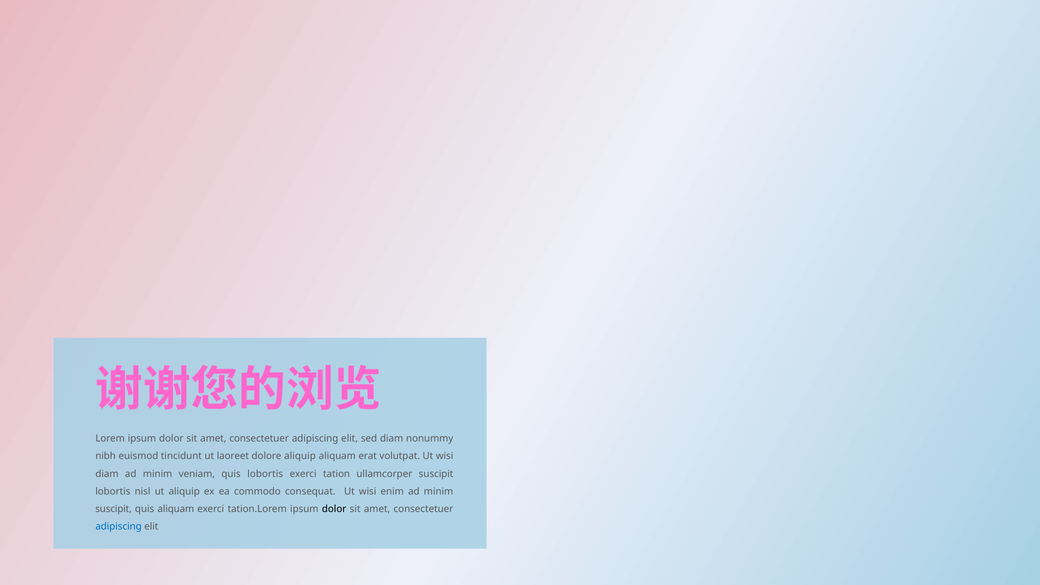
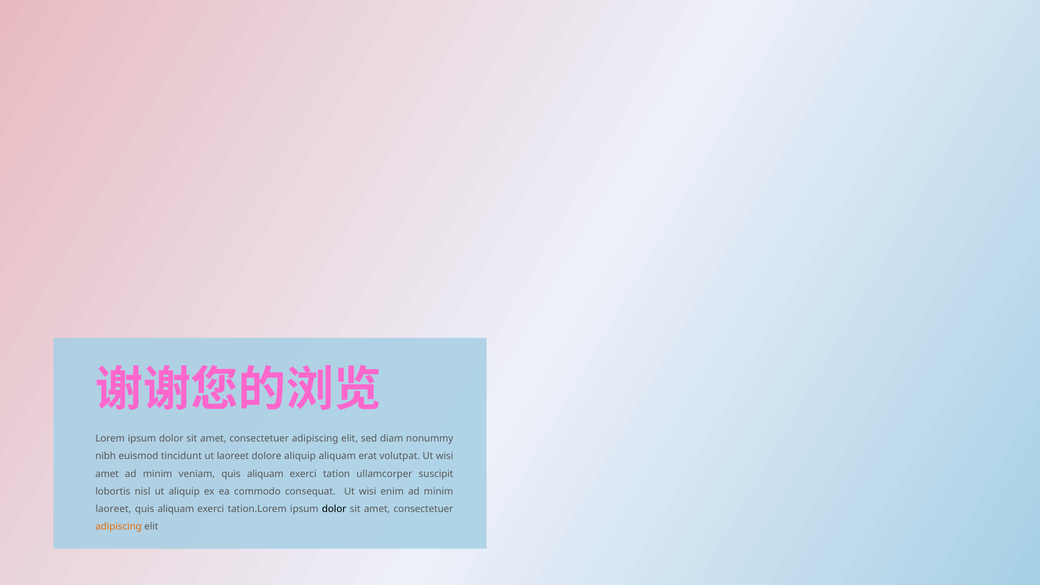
diam: diam -> amet (107, 474)
veniam quis lobortis: lobortis -> aliquam (265, 474)
suscipit: suscipit -> laoreet (113, 509)
adipiscing colour: blue -> orange (119, 527)
